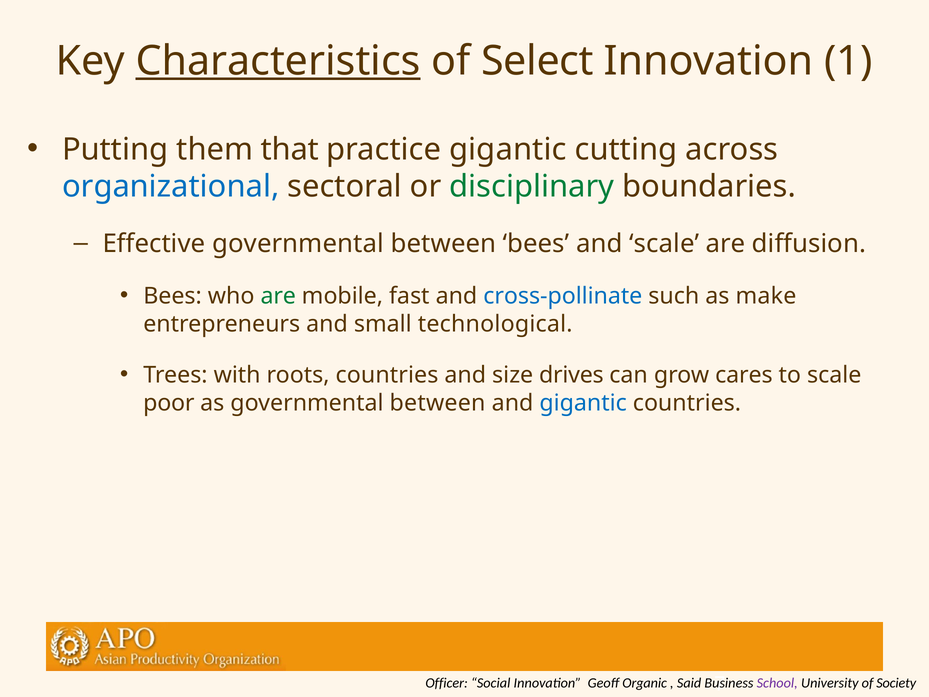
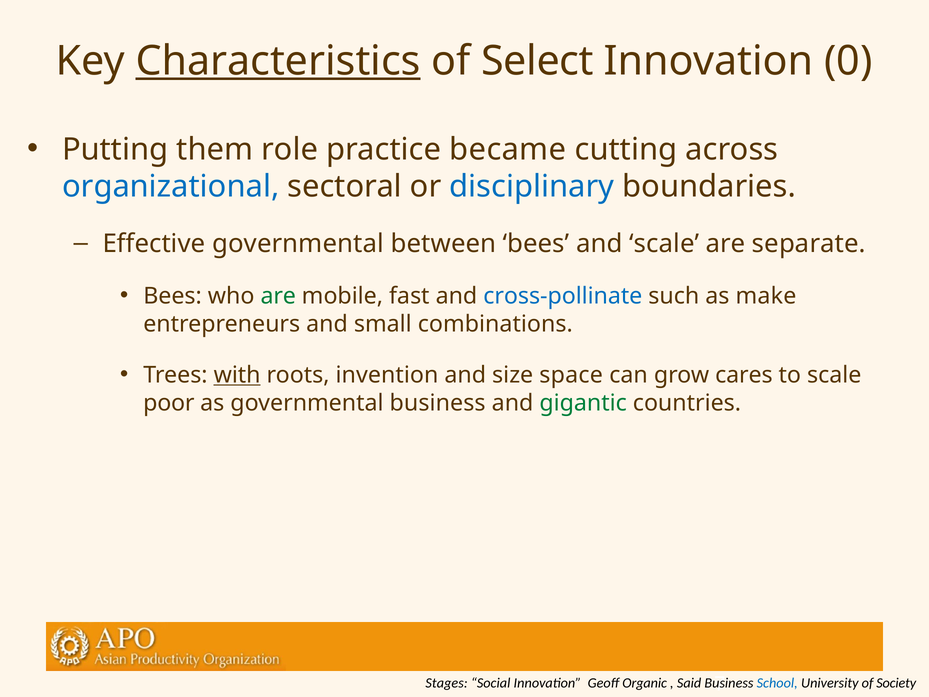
1: 1 -> 0 (848, 61)
that: that -> role (290, 149)
practice gigantic: gigantic -> became (508, 149)
disciplinary colour: green -> blue (532, 186)
diffusion: diffusion -> separate (809, 243)
technological: technological -> combinations (495, 324)
with underline: none -> present (237, 375)
roots countries: countries -> invention (387, 375)
drives: drives -> space (571, 375)
as governmental between: between -> business (438, 403)
gigantic colour: blue -> green (583, 403)
Officer: Officer -> Stages (447, 683)
School colour: purple -> blue (777, 683)
